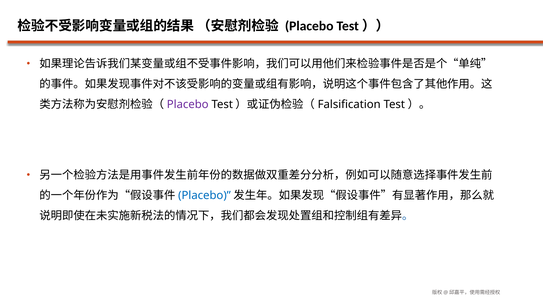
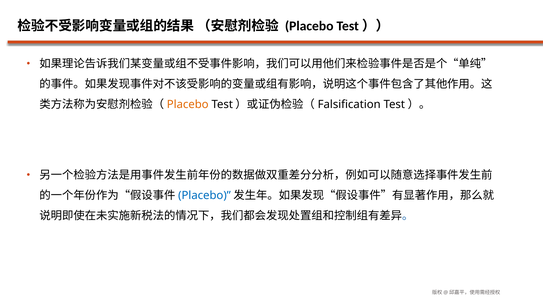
Placebo colour: purple -> orange (188, 105)
